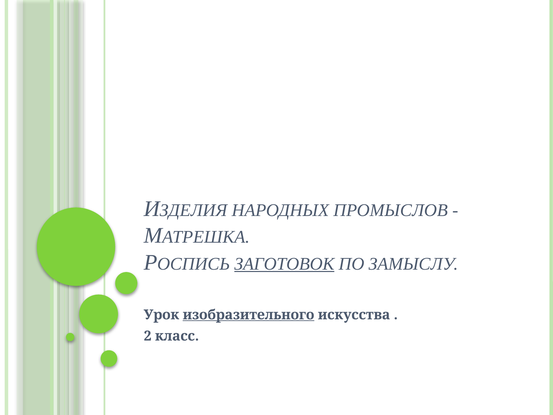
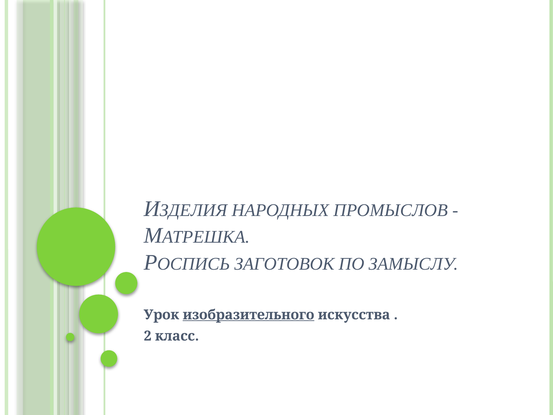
ЗАГОТОВОК underline: present -> none (284, 264)
